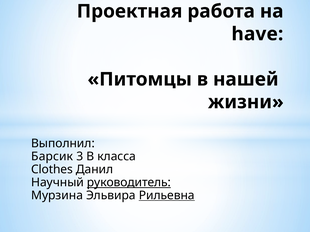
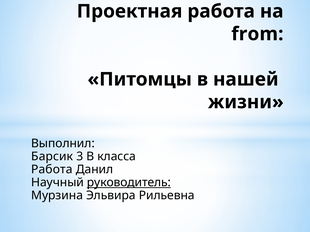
have: have -> from (257, 34)
Clothes: Clothes -> Работа (52, 170)
Рильевна underline: present -> none (167, 196)
